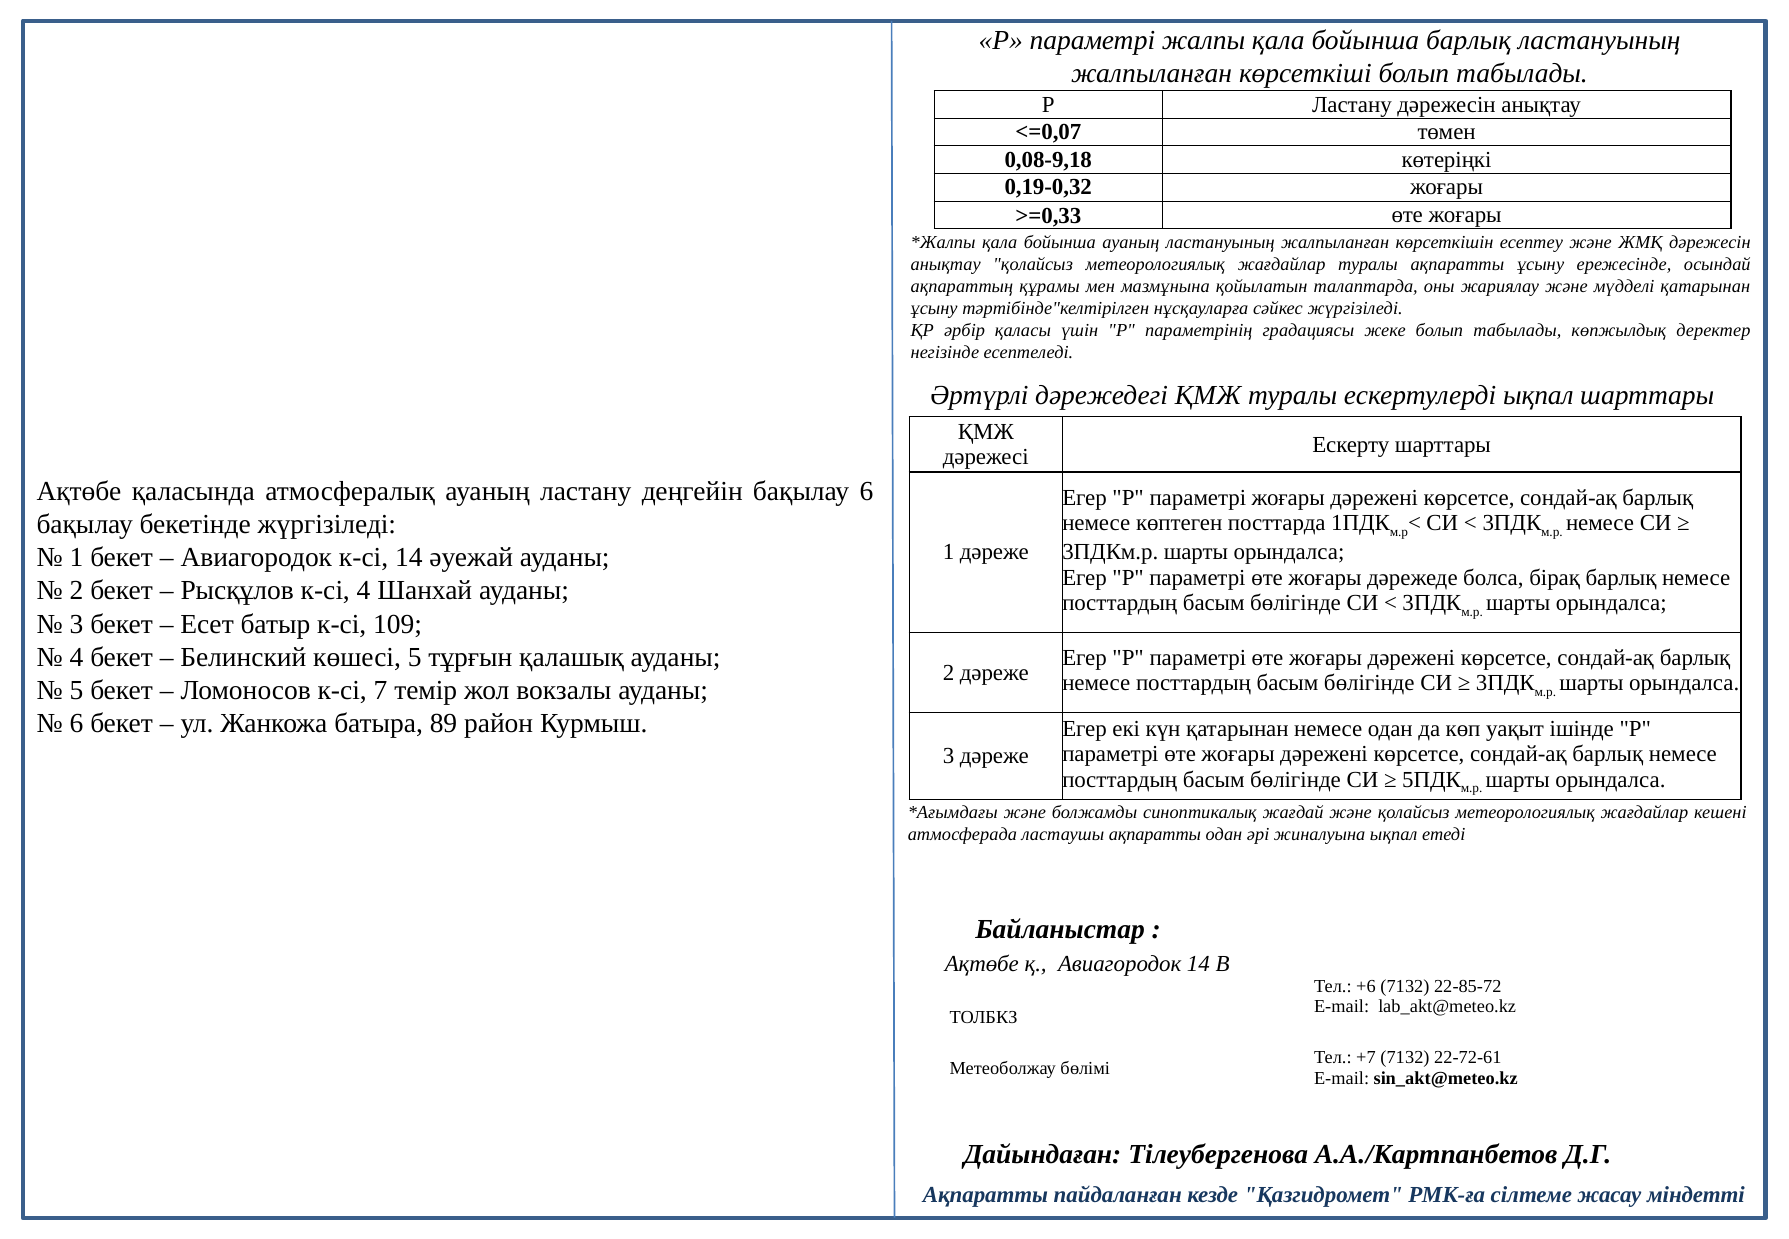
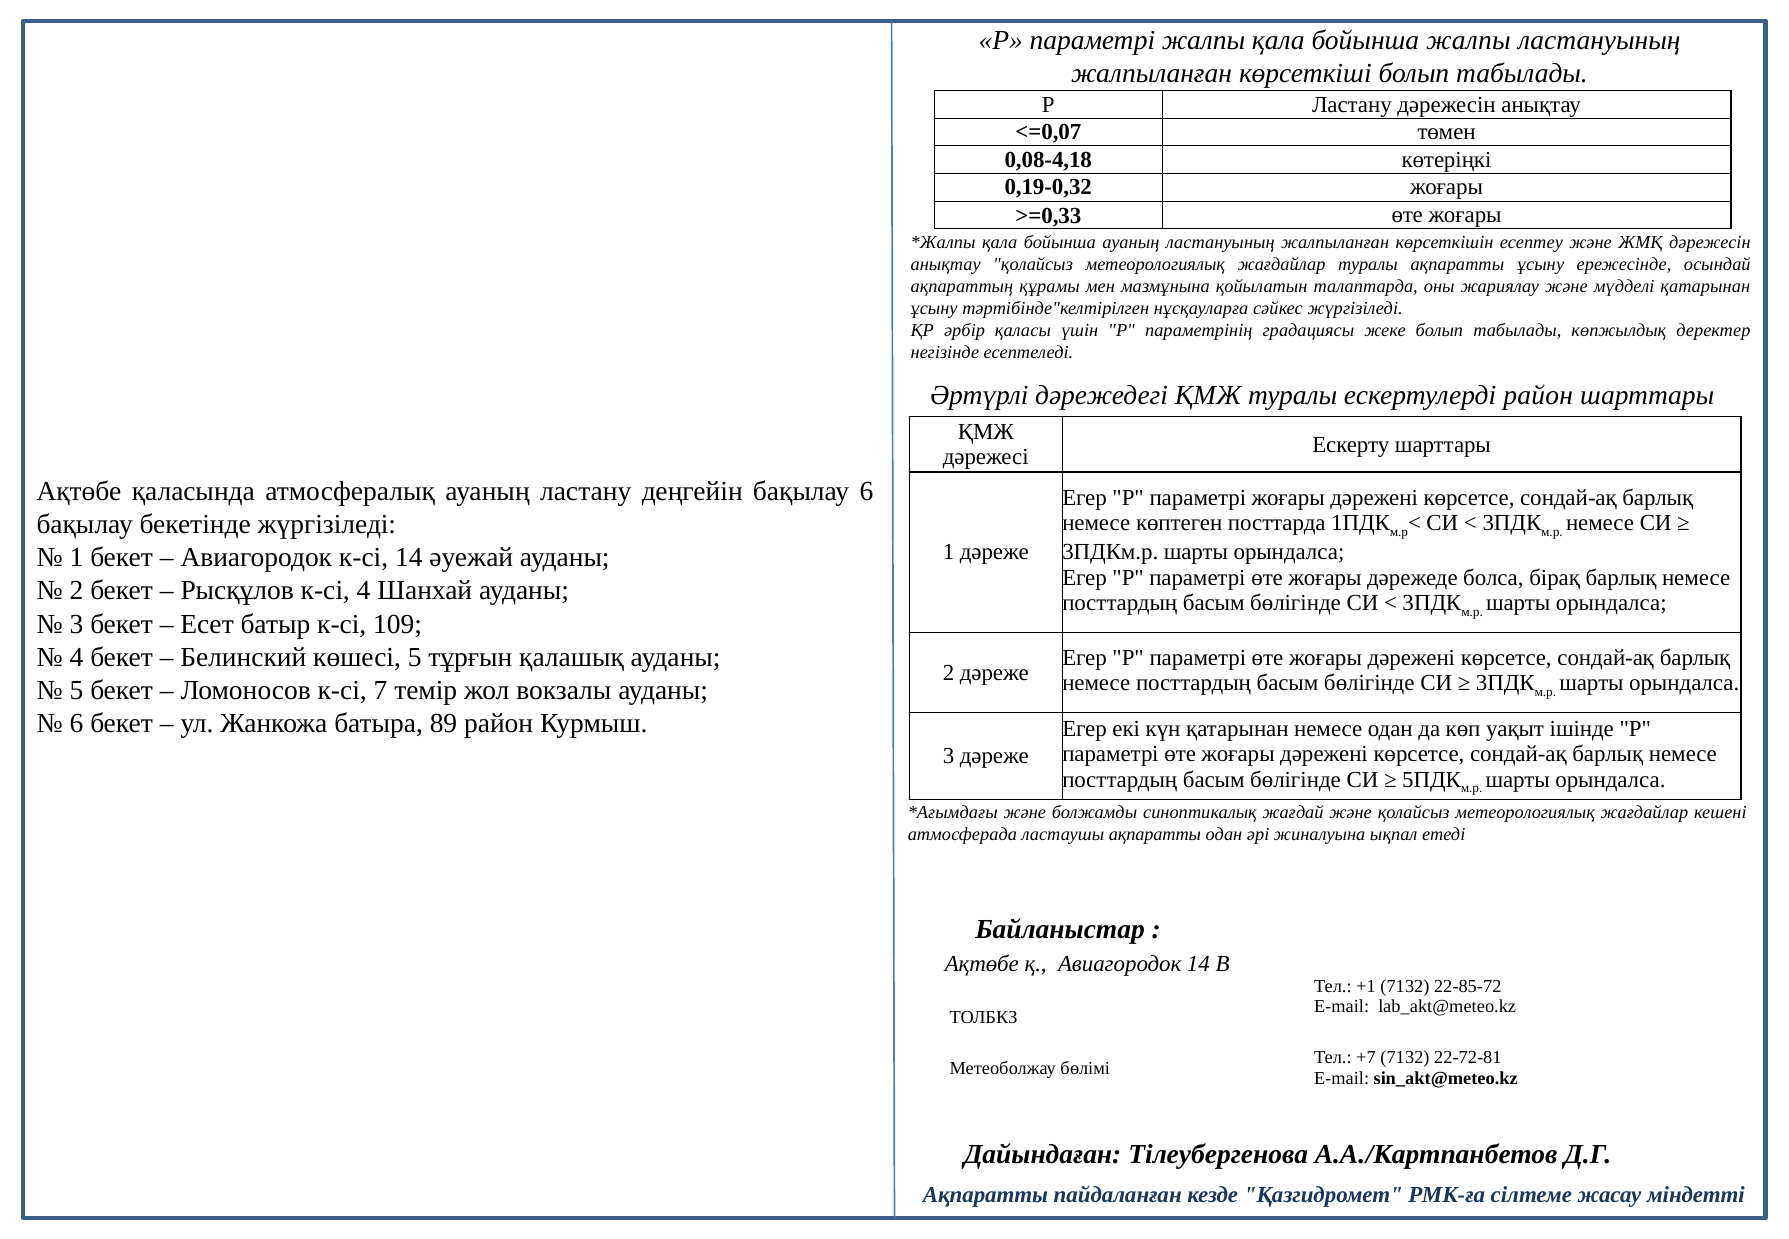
бойынша барлық: барлық -> жалпы (1468, 41)
0,08-9,18: 0,08-9,18 -> 0,08-4,18 (1048, 160)
ескертулерді ықпал: ықпал -> район (1538, 395)
+6: +6 -> +1 (1366, 986)
22-72-61: 22-72-61 -> 22-72-81 (1468, 1058)
